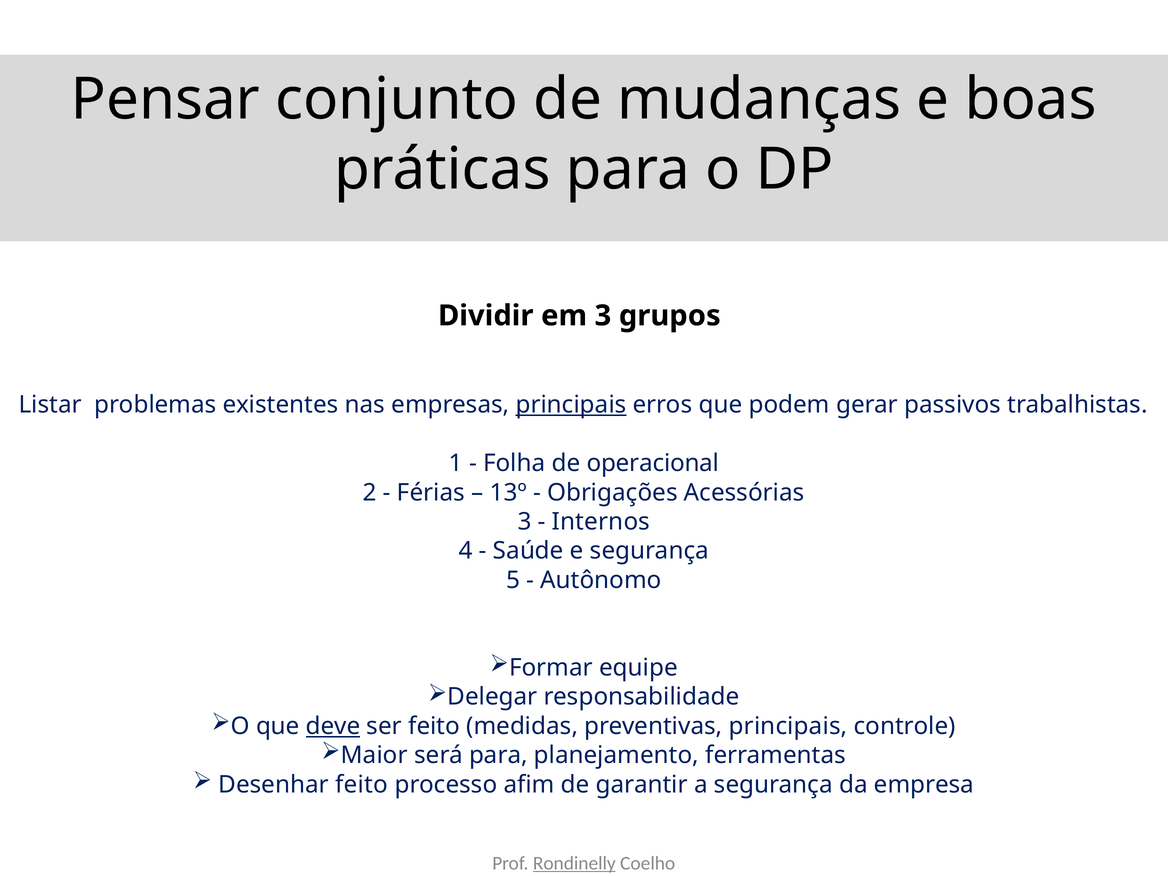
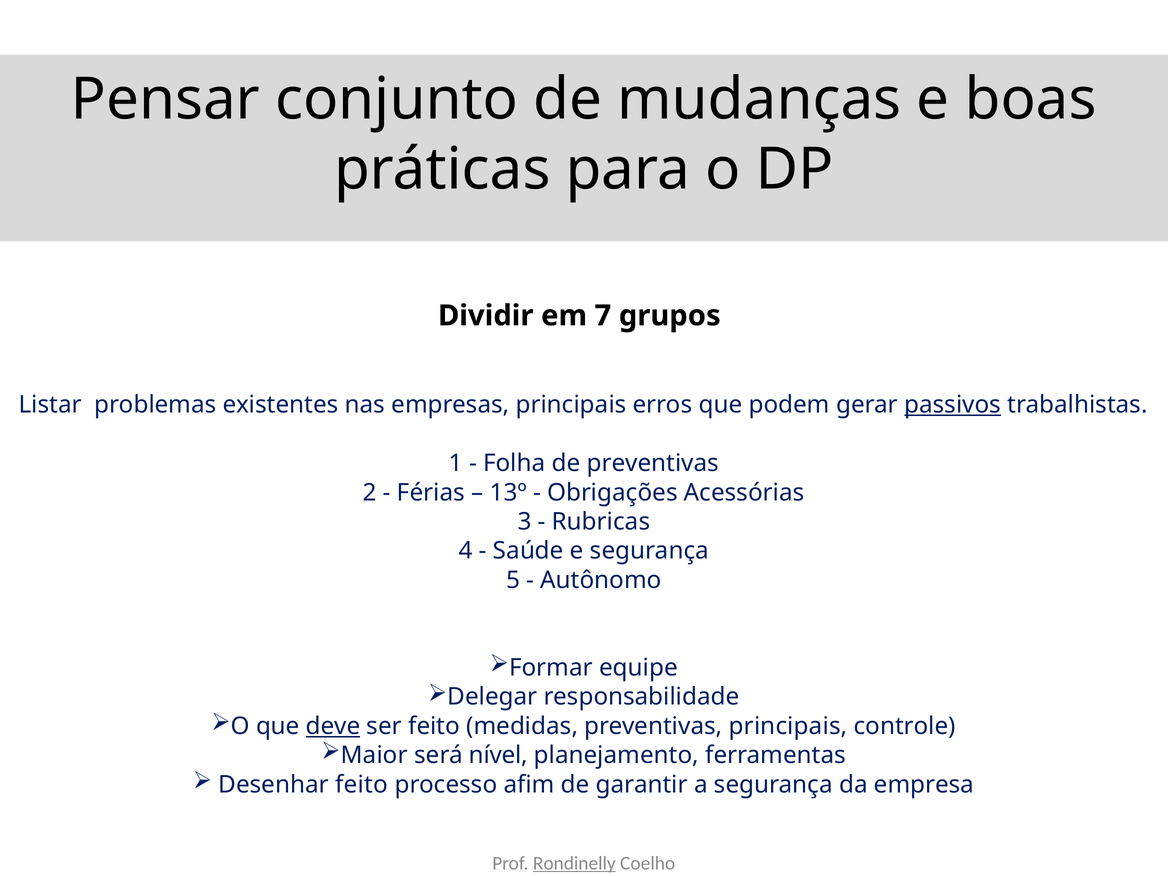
em 3: 3 -> 7 (603, 316)
principais underline: present -> none (571, 405)
passivos underline: none -> present (953, 405)
de operacional: operacional -> preventivas (653, 463)
Internos: Internos -> Rubricas (601, 522)
será para: para -> nível (498, 755)
